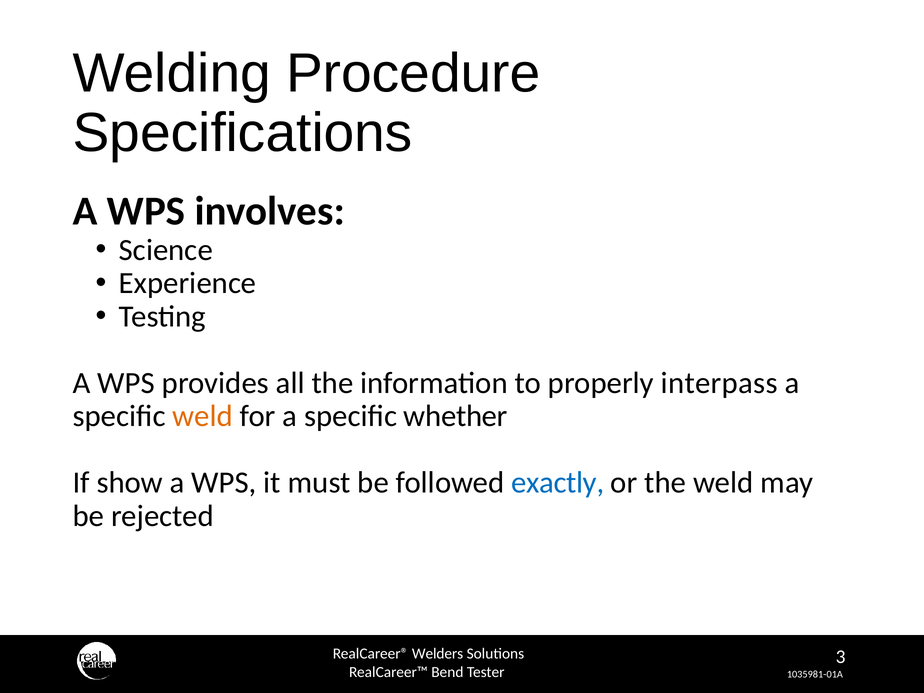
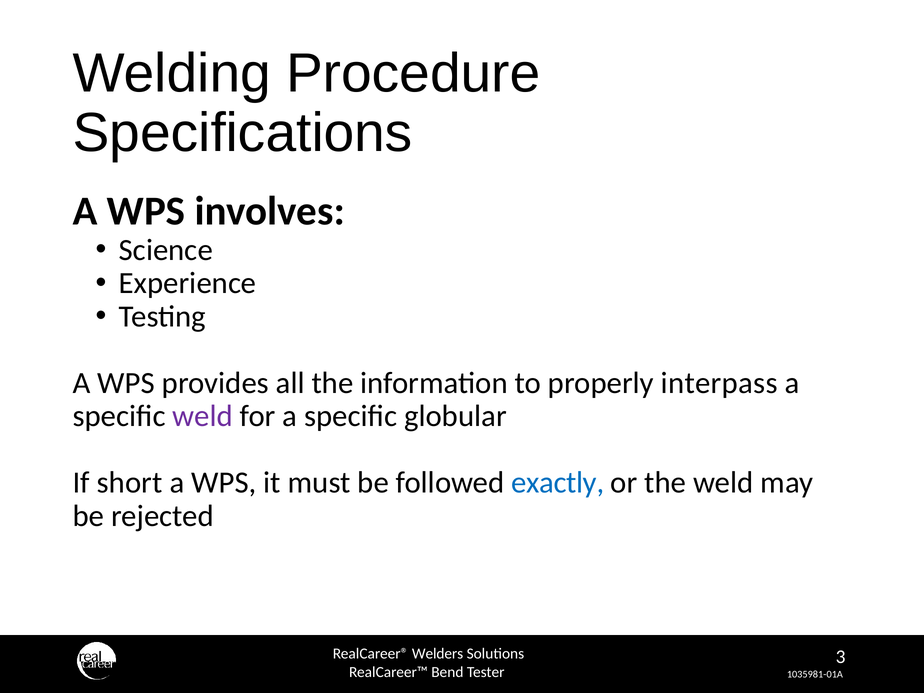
weld colour: orange -> purple (203, 416)
whether: whether -> globular (455, 416)
show: show -> short (130, 483)
